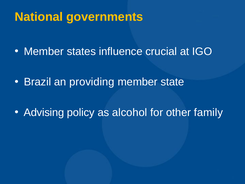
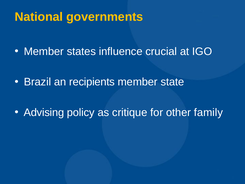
providing: providing -> recipients (92, 82)
alcohol: alcohol -> critique (130, 112)
